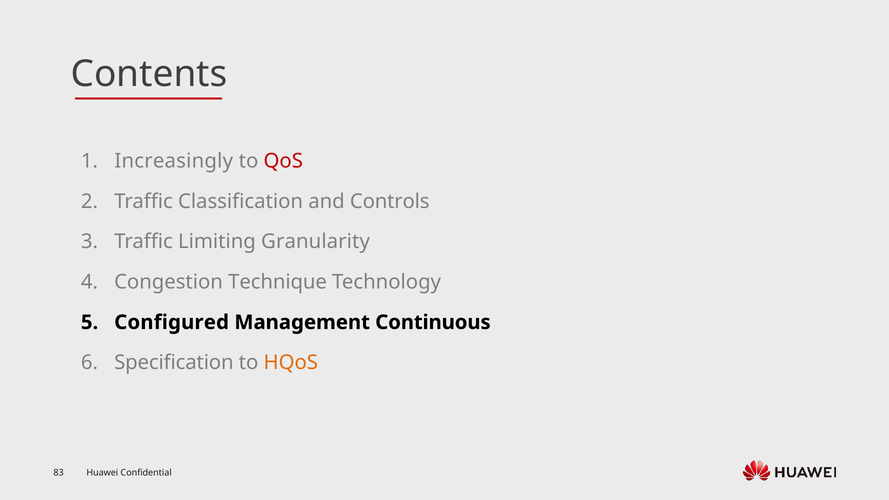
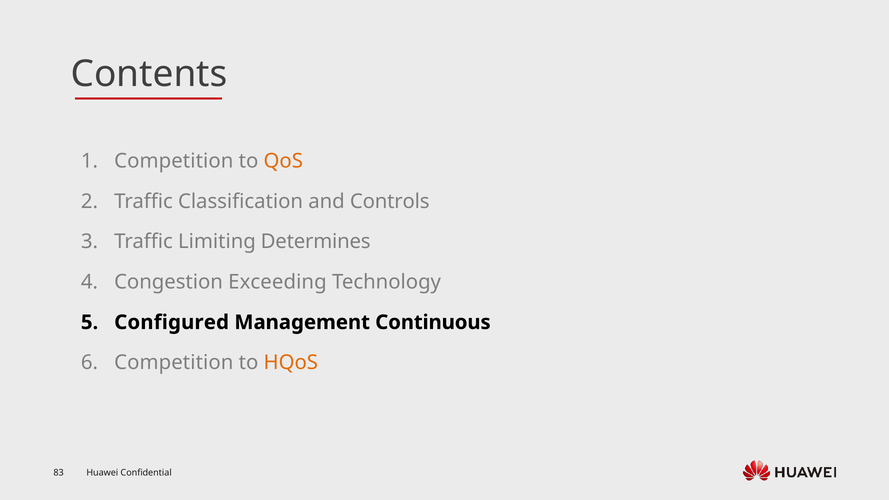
Increasingly: Increasingly -> Competition (174, 161)
QoS colour: red -> orange (283, 161)
Granularity: Granularity -> Determines (316, 242)
Technique: Technique -> Exceeding (277, 282)
Specification: Specification -> Competition (174, 363)
